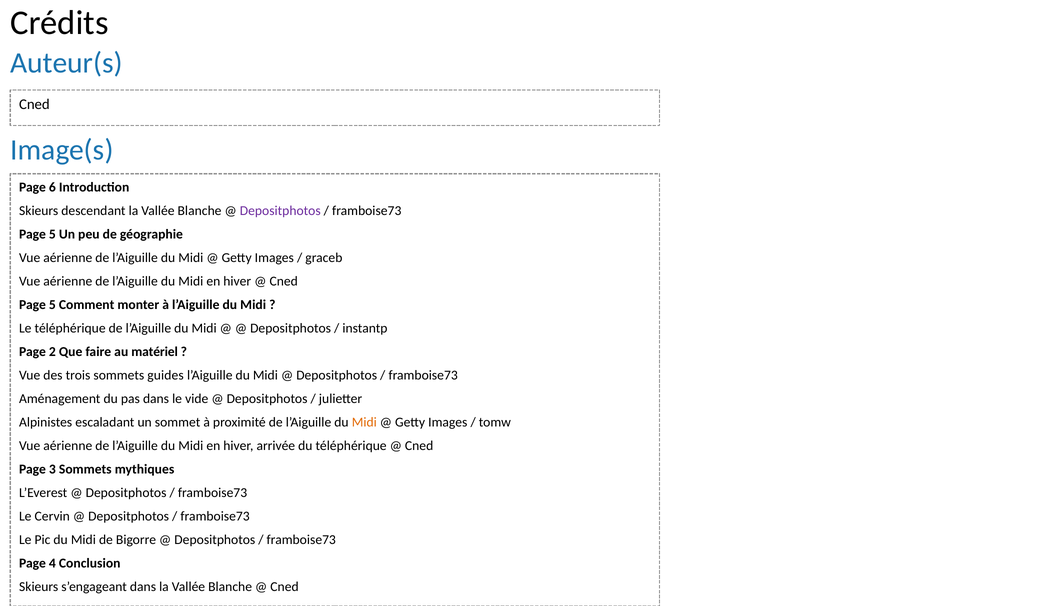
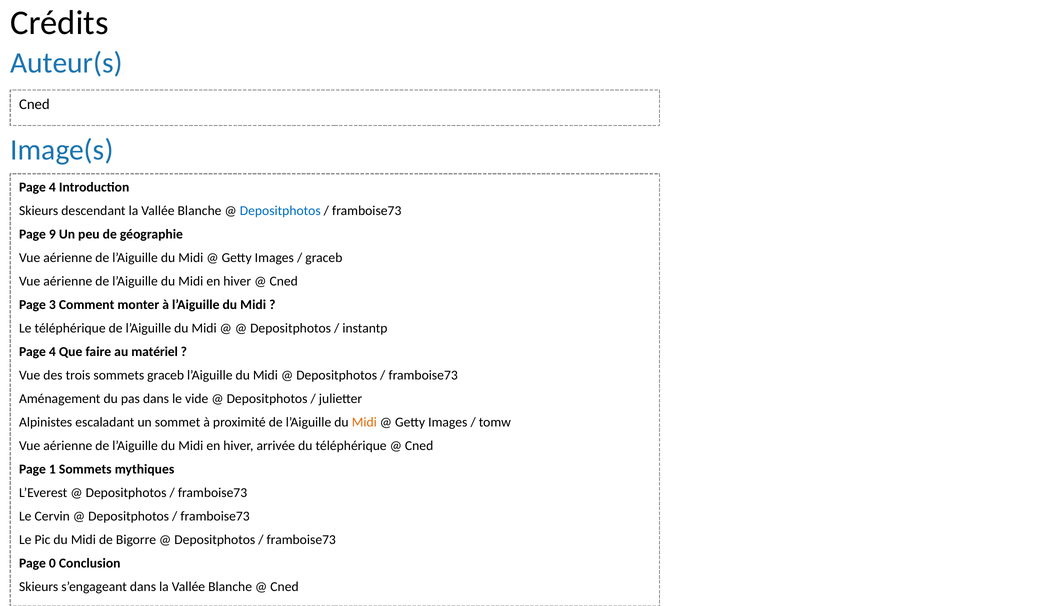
6: 6 -> 4 (52, 187)
Depositphotos colour: purple -> blue (280, 211)
5: 5 -> 9 (52, 234)
5: 5 -> 3 (52, 305)
2: 2 -> 4 (52, 352)
sommets guides: guides -> graceb (166, 375)
3: 3 -> 1 (52, 469)
4: 4 -> 0 (52, 563)
